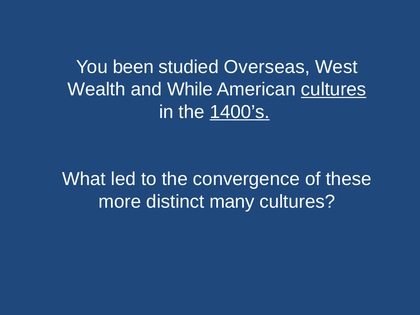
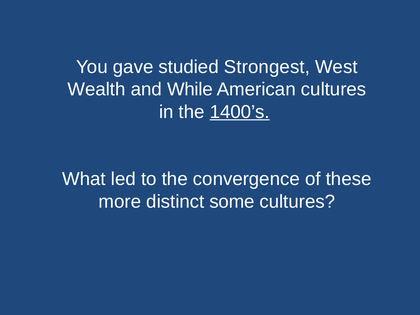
been: been -> gave (133, 67)
Overseas: Overseas -> Strongest (267, 67)
cultures underline: present -> none (334, 89)
many: many -> some (232, 202)
